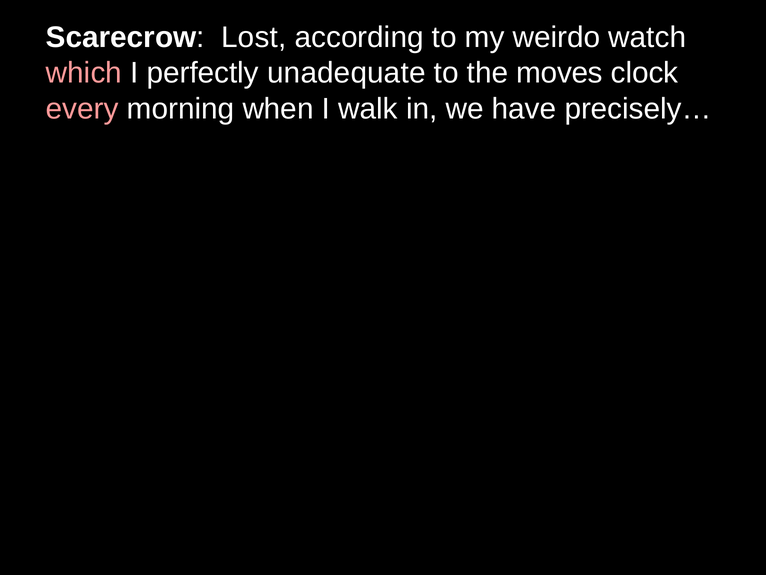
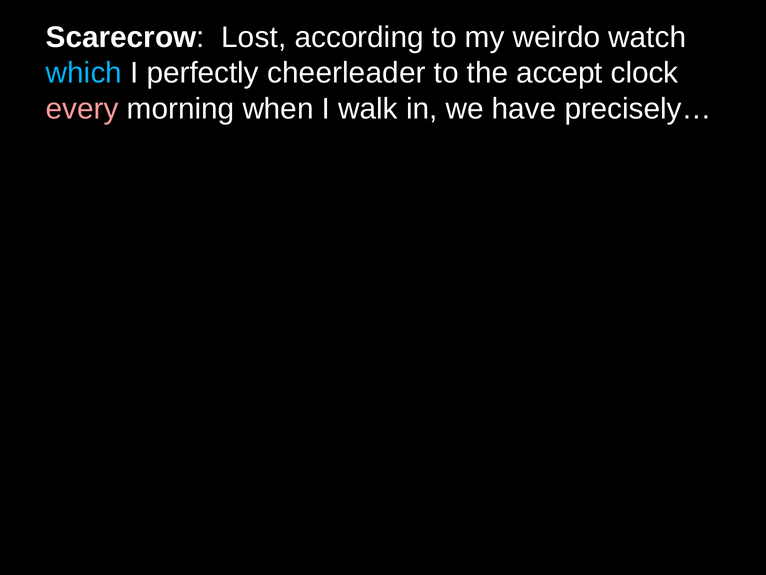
which colour: pink -> light blue (84, 73)
unadequate: unadequate -> cheerleader (346, 73)
moves: moves -> accept (560, 73)
